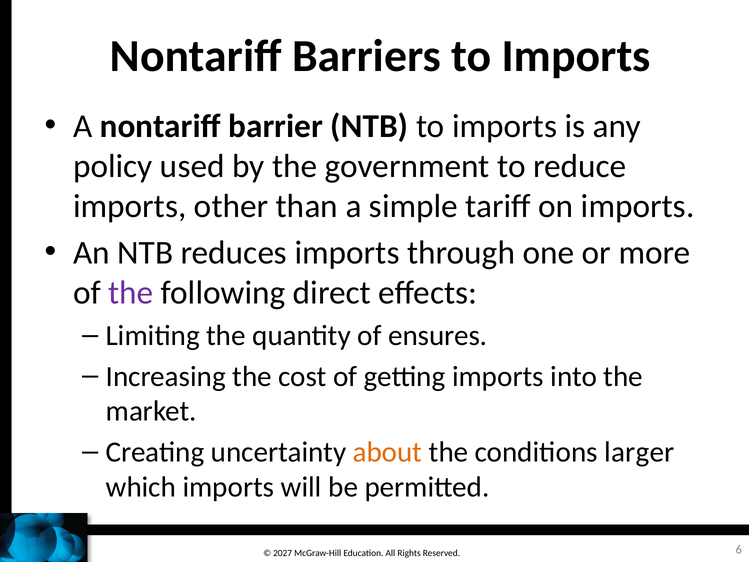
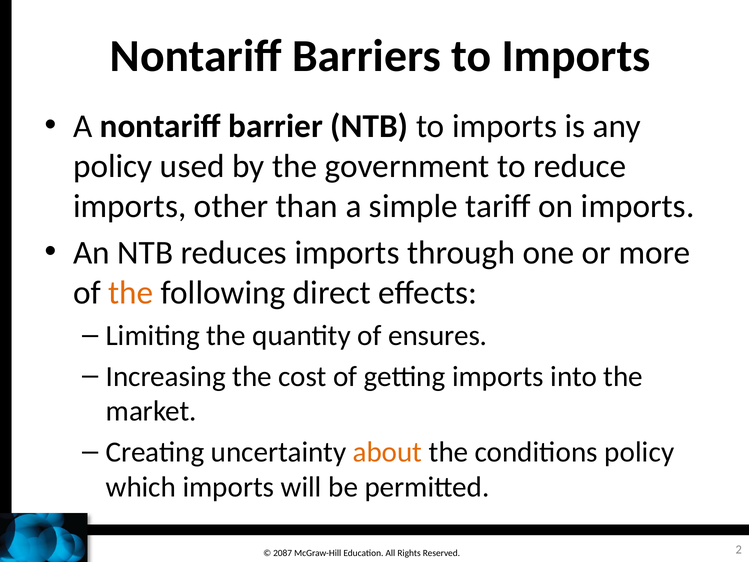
the colour: purple -> orange (131, 293)
conditions larger: larger -> policy (639, 452)
2027: 2027 -> 2087 (283, 553)
6: 6 -> 2 (739, 549)
